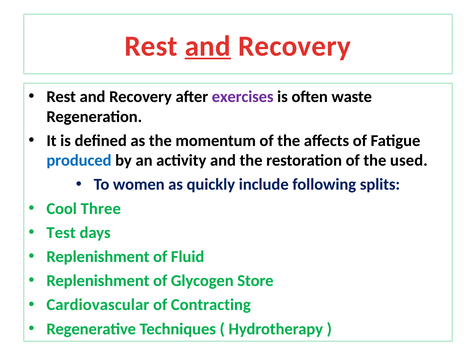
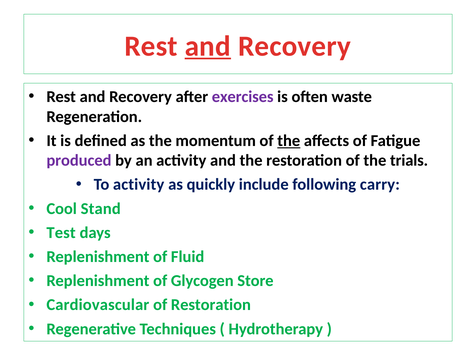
the underline: none -> present (289, 141)
produced colour: blue -> purple (79, 160)
used: used -> trials (409, 160)
To women: women -> activity (139, 185)
splits: splits -> carry (380, 185)
Three: Three -> Stand (101, 209)
of Contracting: Contracting -> Restoration (211, 305)
